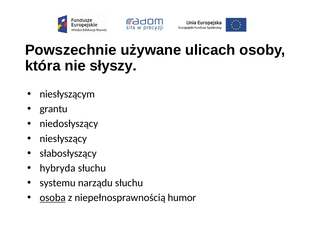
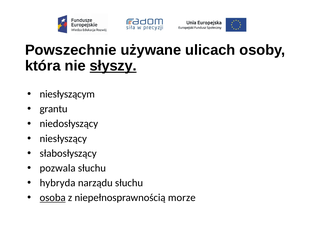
słyszy underline: none -> present (113, 66)
hybryda: hybryda -> pozwala (58, 168)
systemu: systemu -> hybryda (58, 183)
humor: humor -> morze (182, 197)
